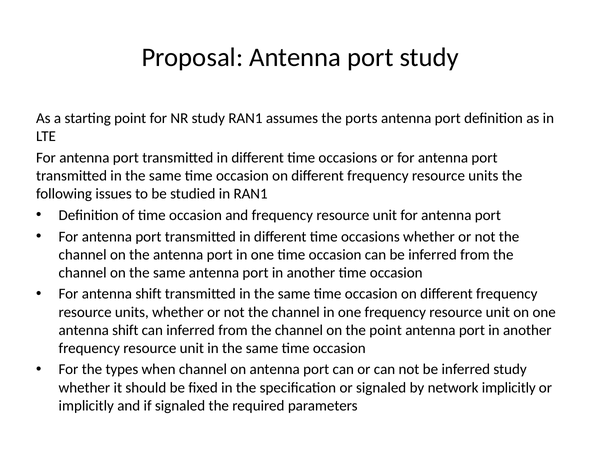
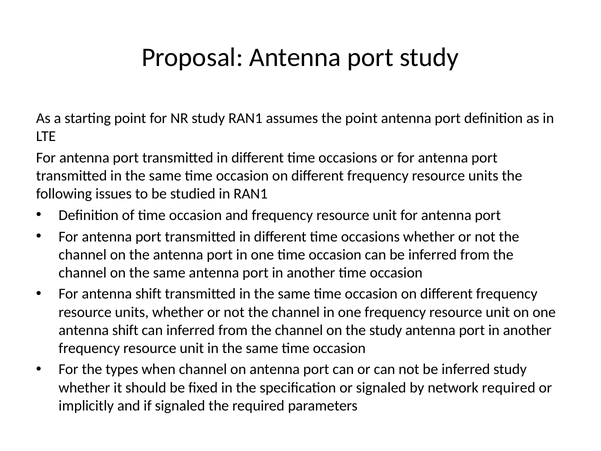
the ports: ports -> point (361, 118)
the point: point -> study (386, 330)
network implicitly: implicitly -> required (509, 387)
